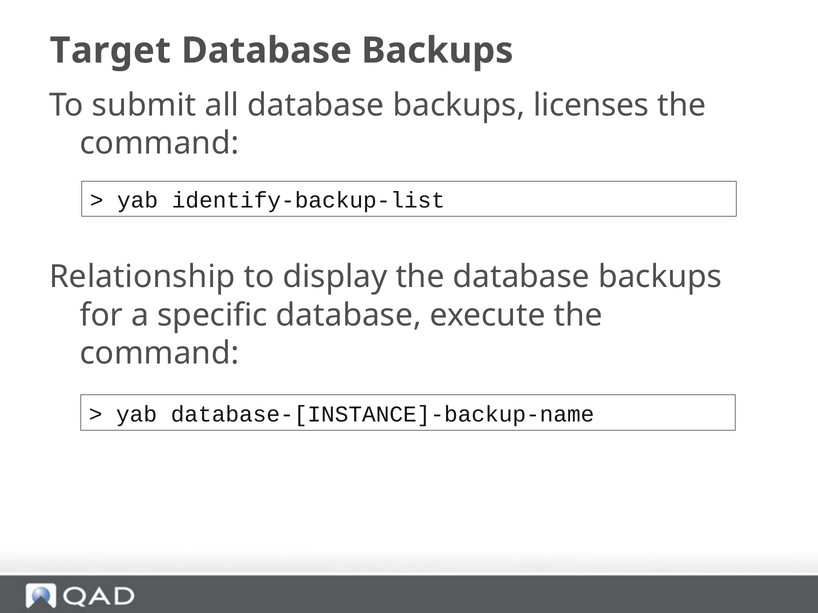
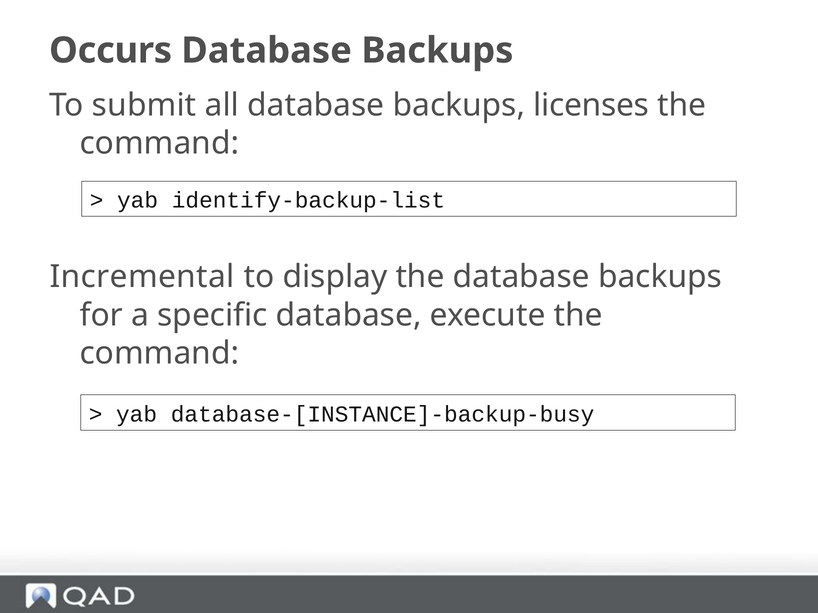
Target: Target -> Occurs (111, 51)
Relationship: Relationship -> Incremental (142, 277)
database-[INSTANCE]-backup-name: database-[INSTANCE]-backup-name -> database-[INSTANCE]-backup-busy (383, 414)
